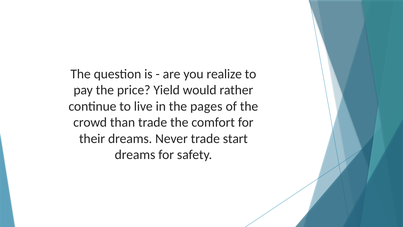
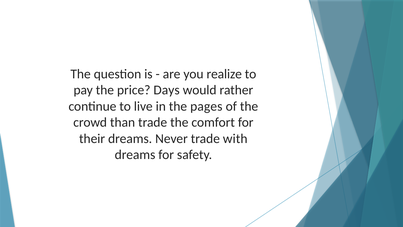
Yield: Yield -> Days (167, 90)
start: start -> with (235, 138)
